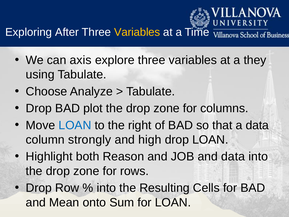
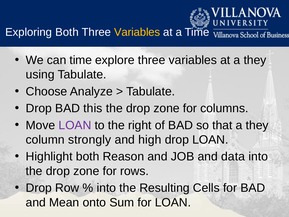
Exploring After: After -> Both (67, 32)
can axis: axis -> time (81, 60)
plot: plot -> this (93, 108)
LOAN colour: blue -> purple (75, 125)
that a data: data -> they (257, 125)
